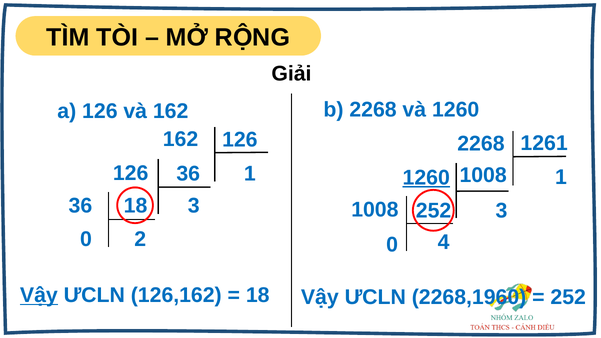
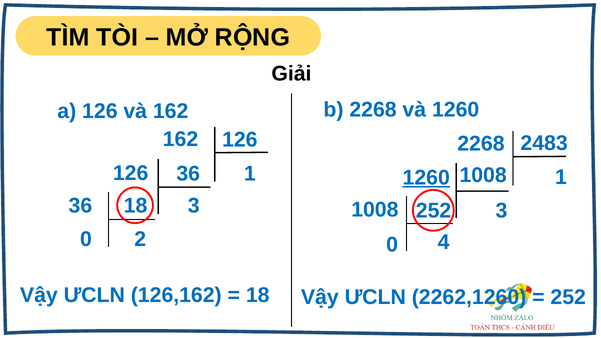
1261: 1261 -> 2483 (544, 143)
Vậy underline: present -> none (39, 295)
2268,1960: 2268,1960 -> 2262,1260 (469, 297)
